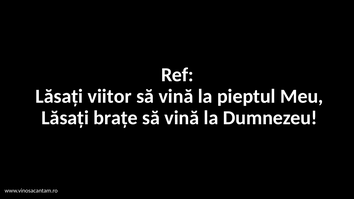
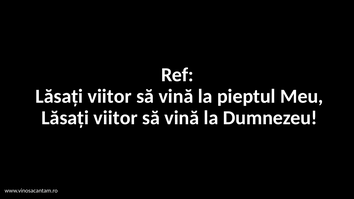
brațe: brațe -> viitor (115, 118)
